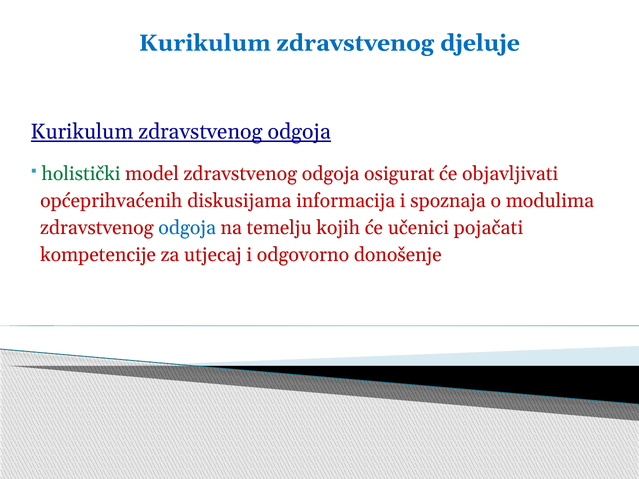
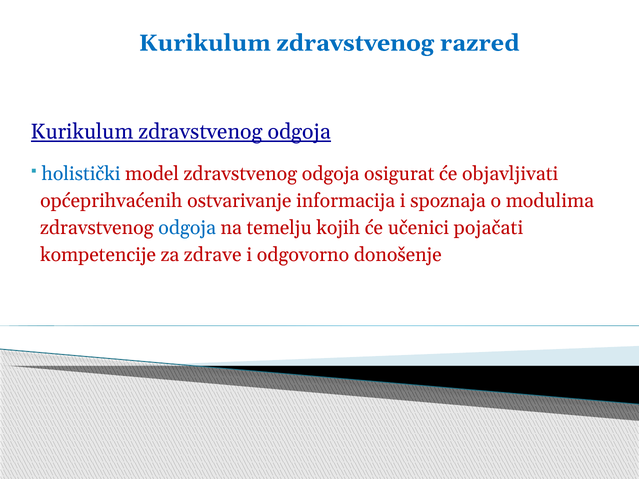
djeluje: djeluje -> razred (480, 43)
holistički colour: green -> blue (81, 174)
diskusijama: diskusijama -> ostvarivanje (239, 201)
utjecaj: utjecaj -> zdrave (213, 255)
